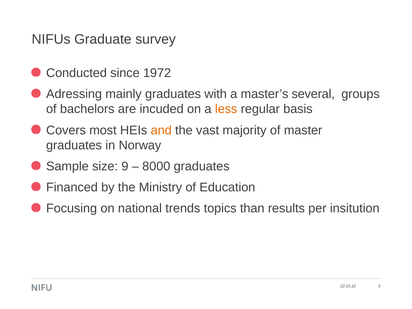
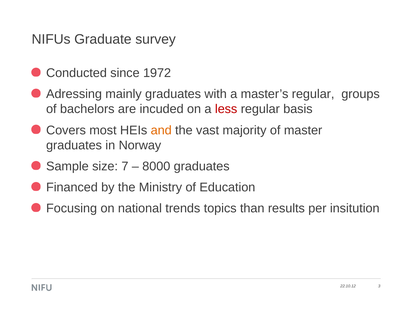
master’s several: several -> regular (313, 94)
less colour: orange -> red (226, 109)
9: 9 -> 7 (125, 166)
